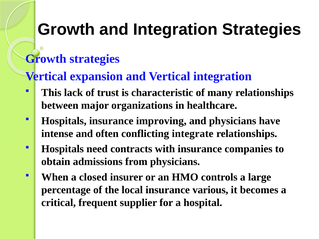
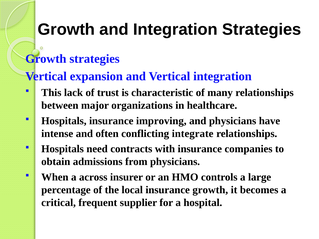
closed: closed -> across (93, 177)
insurance various: various -> growth (210, 190)
